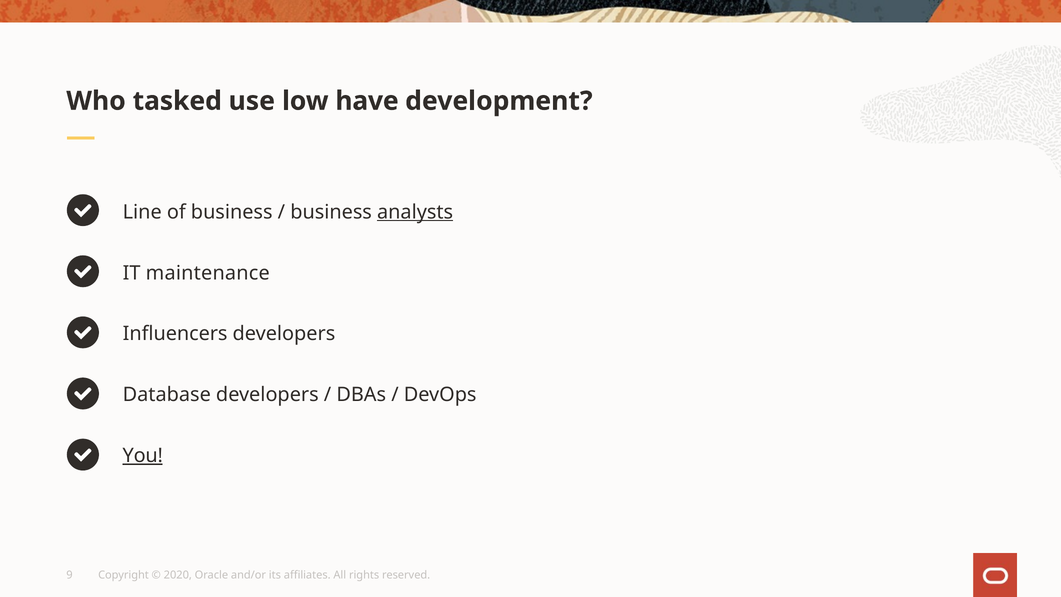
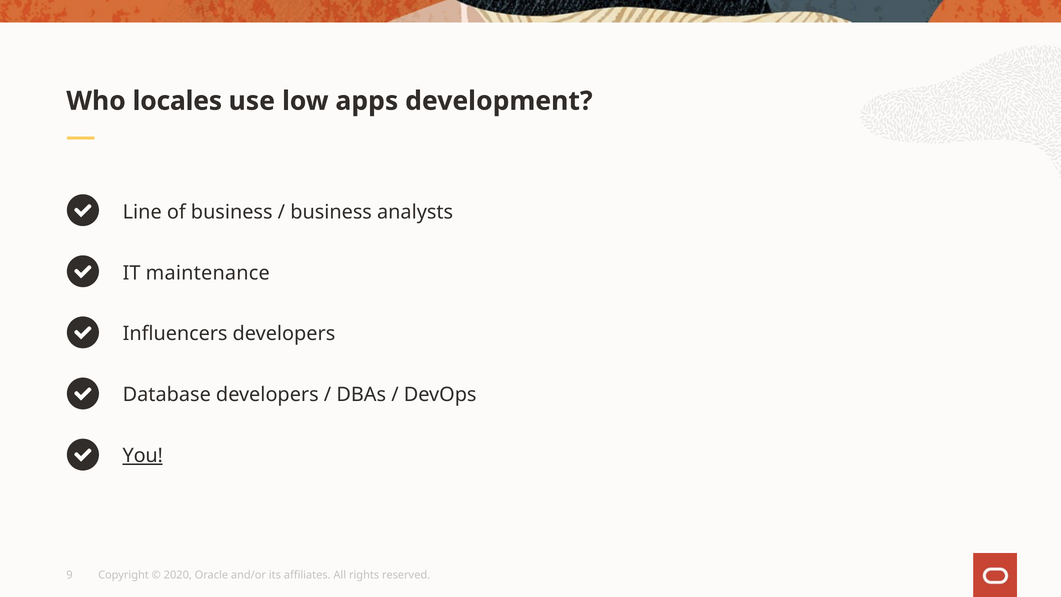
tasked: tasked -> locales (177, 101)
have: have -> apps (367, 101)
analysts underline: present -> none (415, 212)
